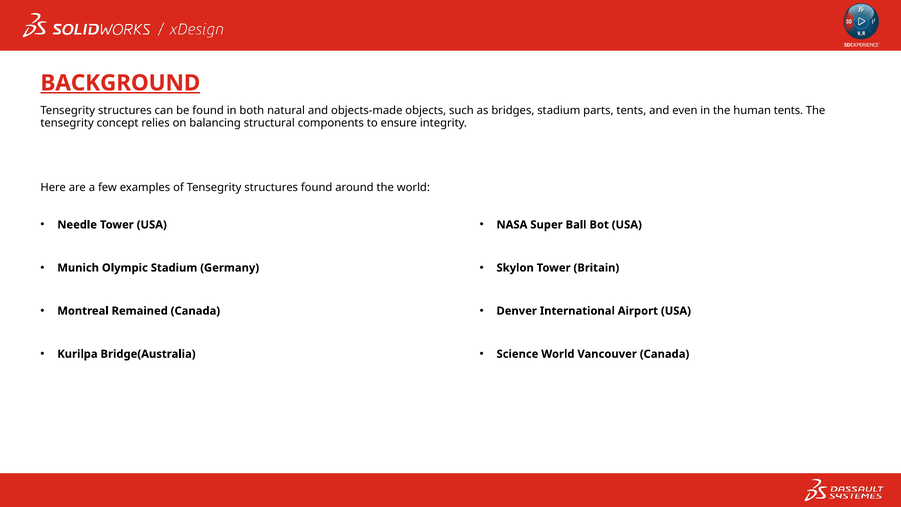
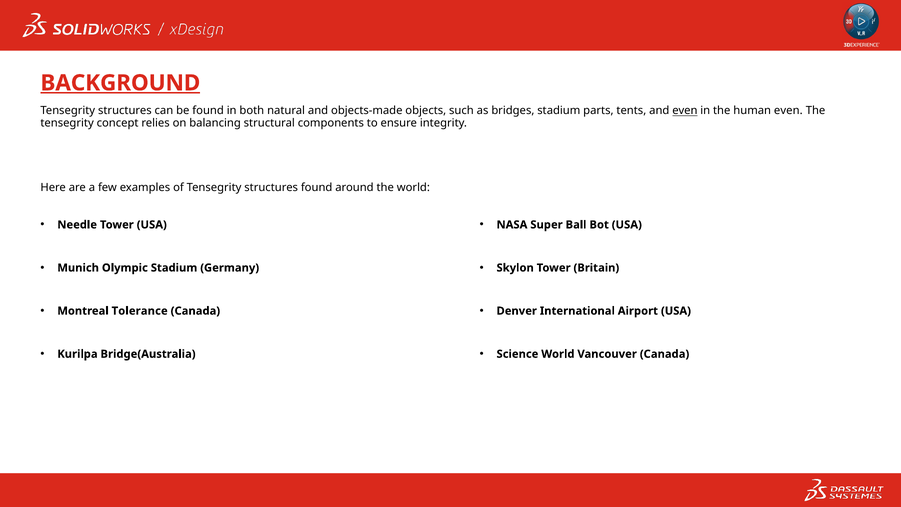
even underline: none -> present (685, 111)
human tents: tents -> even (788, 111)
Remained: Remained -> Tolerance (140, 311)
